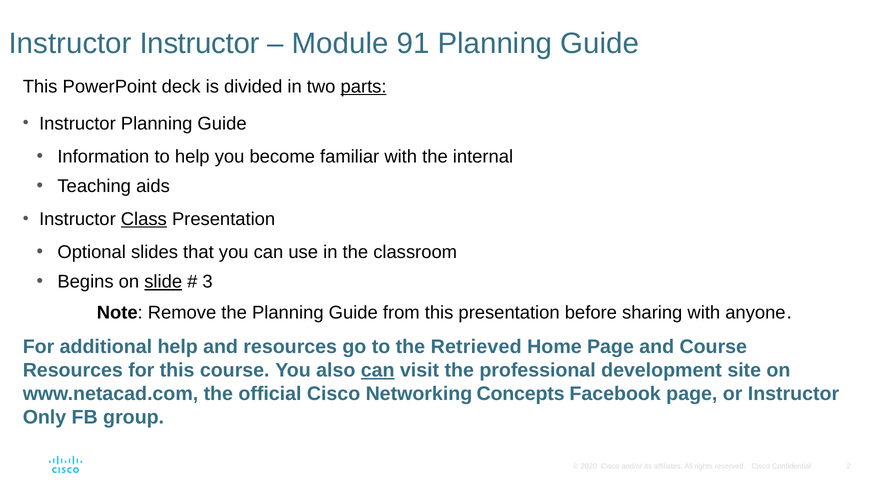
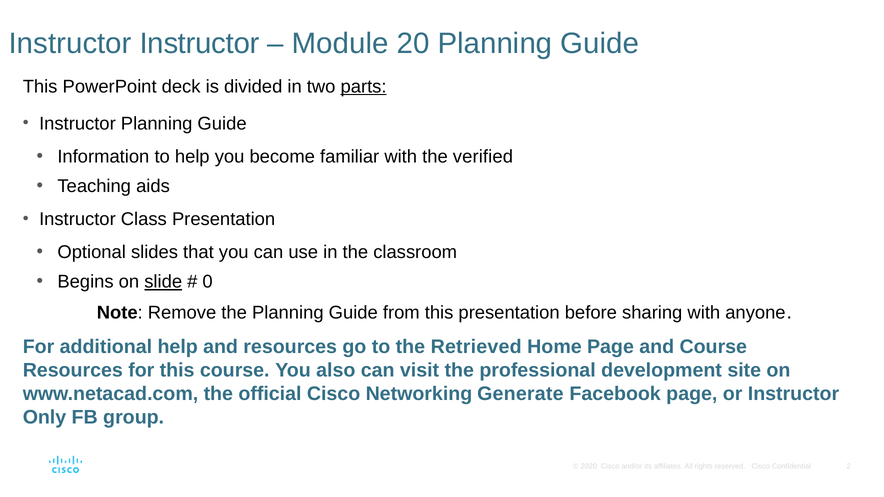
91: 91 -> 20 (413, 44)
internal: internal -> verified (483, 157)
Class underline: present -> none (144, 219)
3: 3 -> 0 (208, 282)
can underline: present -> none (378, 370)
Concepts: Concepts -> Generate (520, 394)
